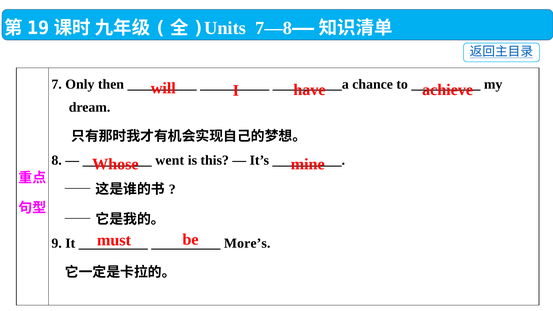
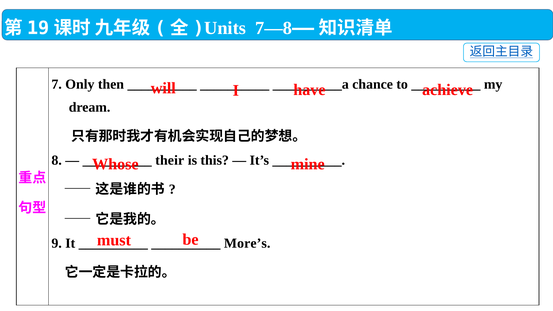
went: went -> their (170, 160)
